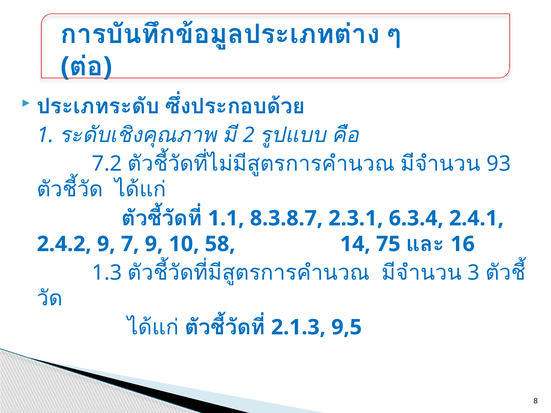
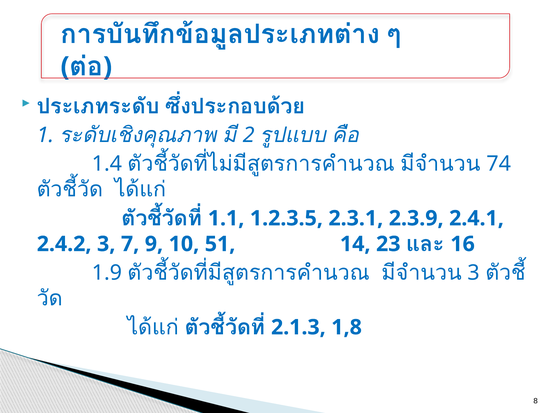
7.2: 7.2 -> 1.4 (107, 164)
93: 93 -> 74 (499, 164)
8.3.8.7: 8.3.8.7 -> 1.2.3.5 (286, 218)
6.3.4: 6.3.4 -> 2.3.9 (416, 218)
2.4.2 9: 9 -> 3 (106, 244)
58: 58 -> 51 (220, 244)
75: 75 -> 23 (388, 244)
1.3: 1.3 -> 1.9 (107, 273)
9,5: 9,5 -> 1,8 (347, 327)
